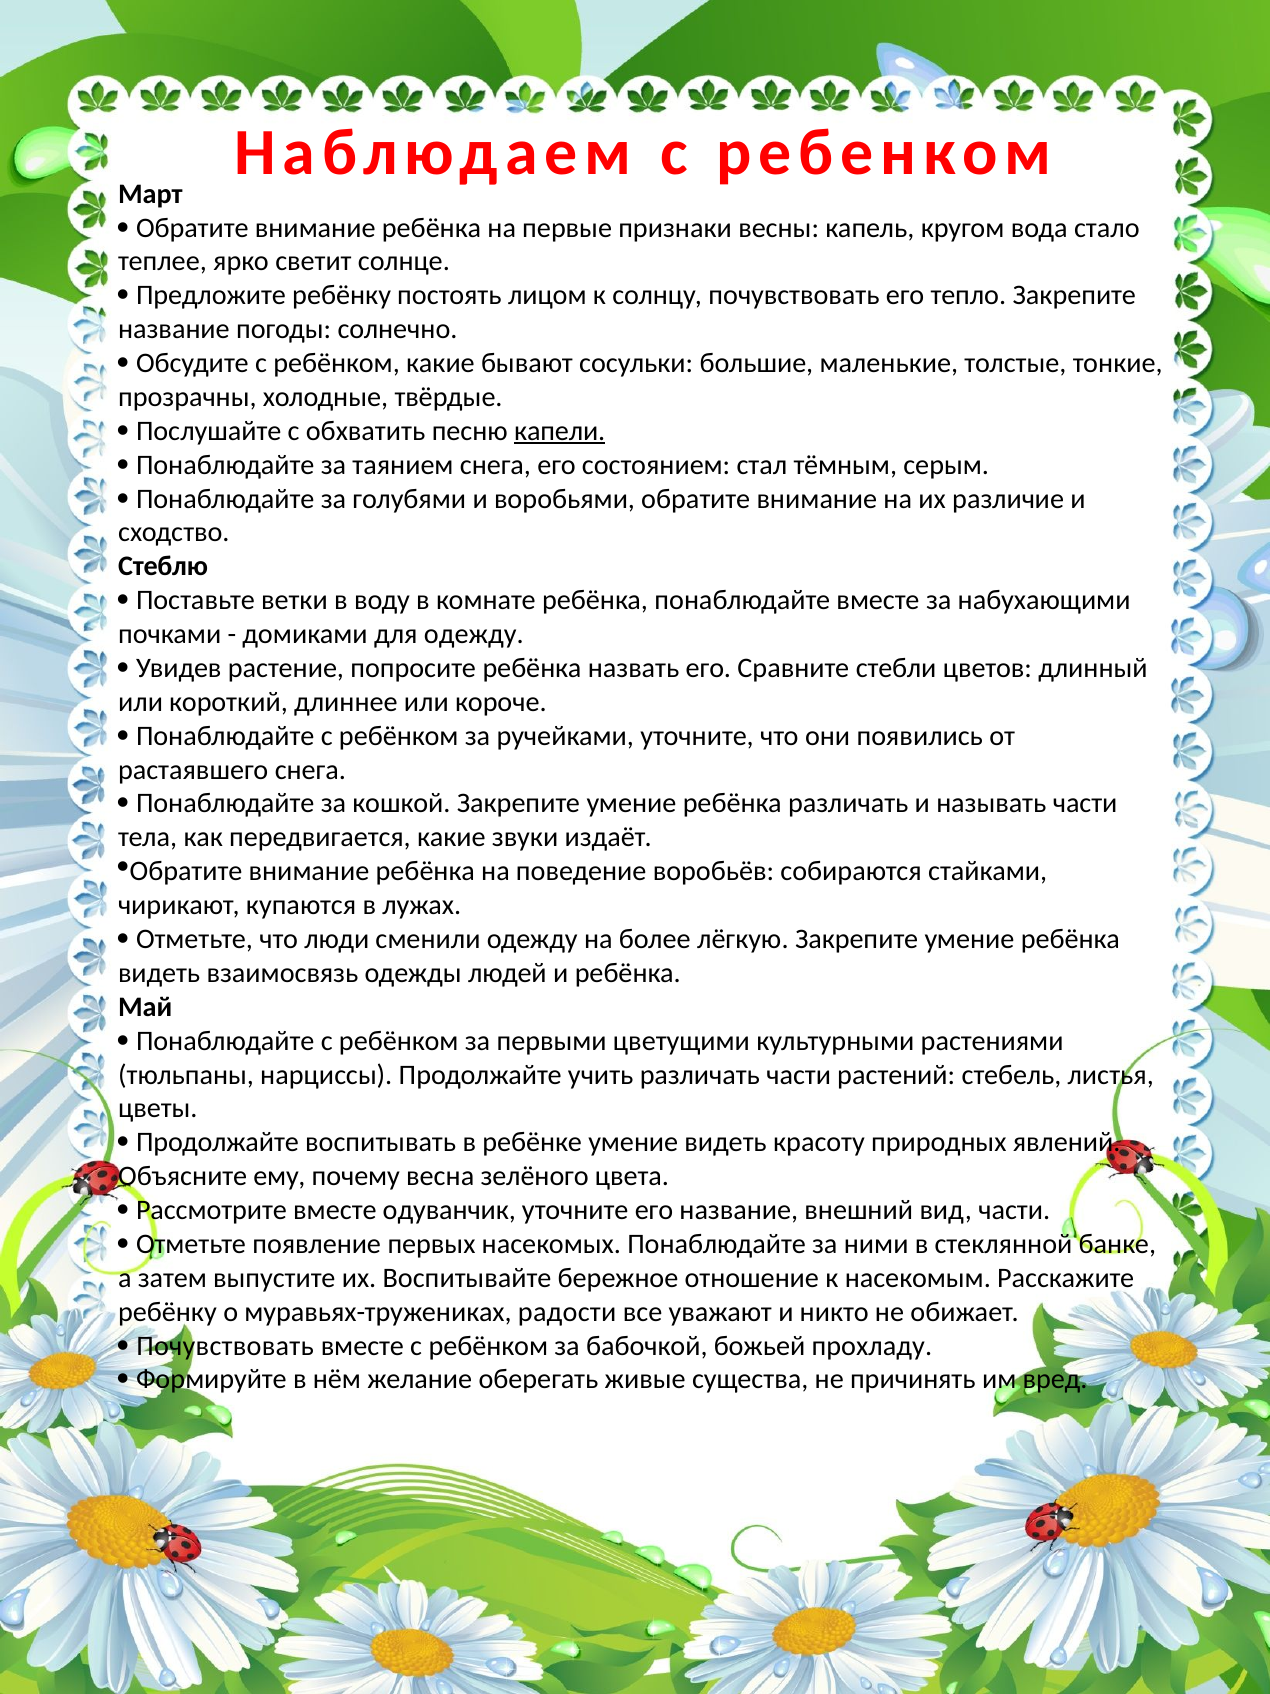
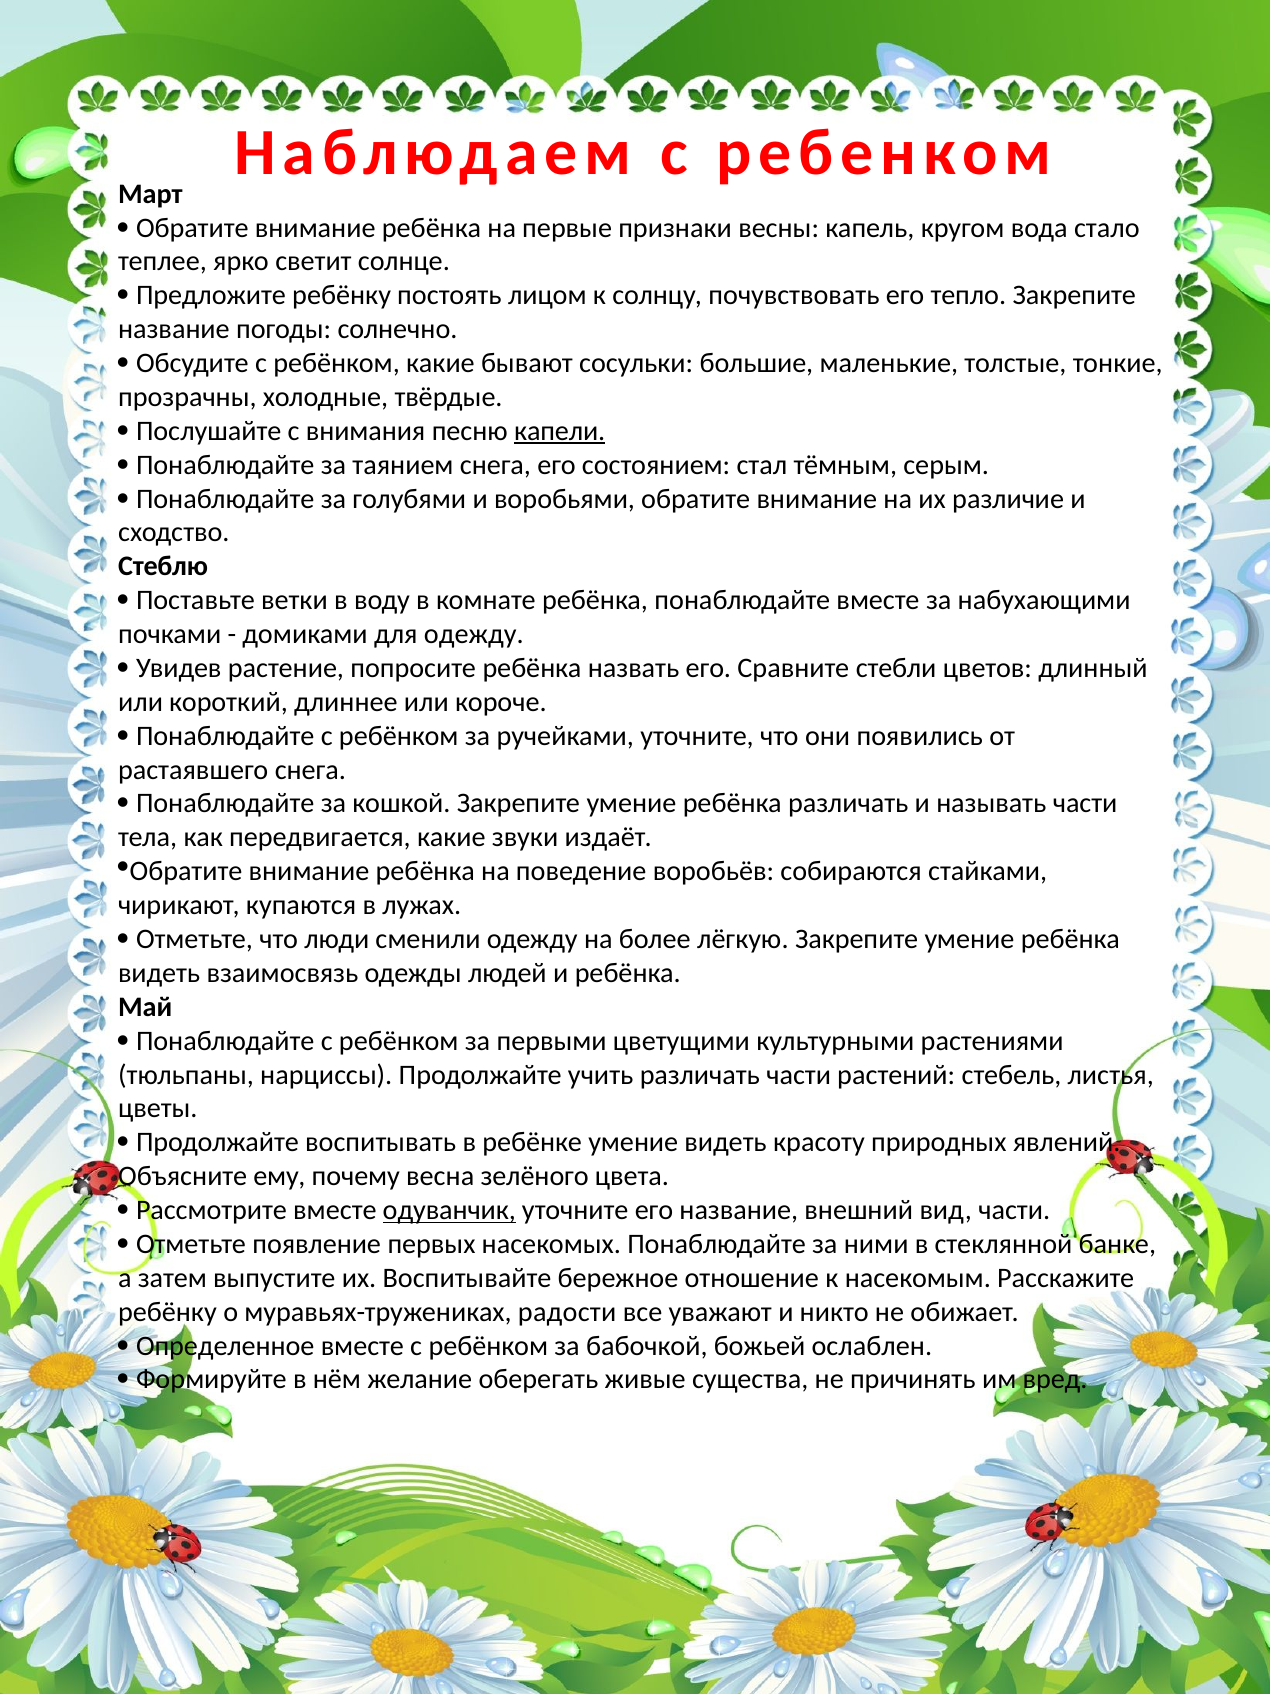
обхватить: обхватить -> внимания (366, 431)
одуванчик underline: none -> present (449, 1210)
Почувствовать: Почувствовать -> Определенное (225, 1345)
прохладу: прохладу -> ослаблен (872, 1345)
